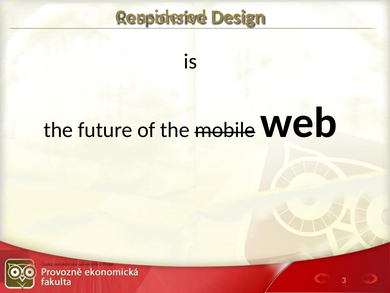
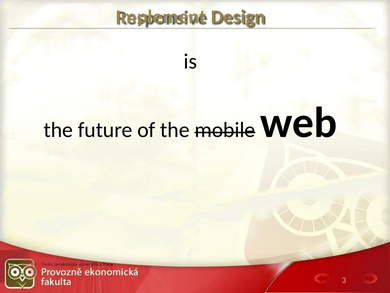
Considered: Considered -> Implement (161, 17)
